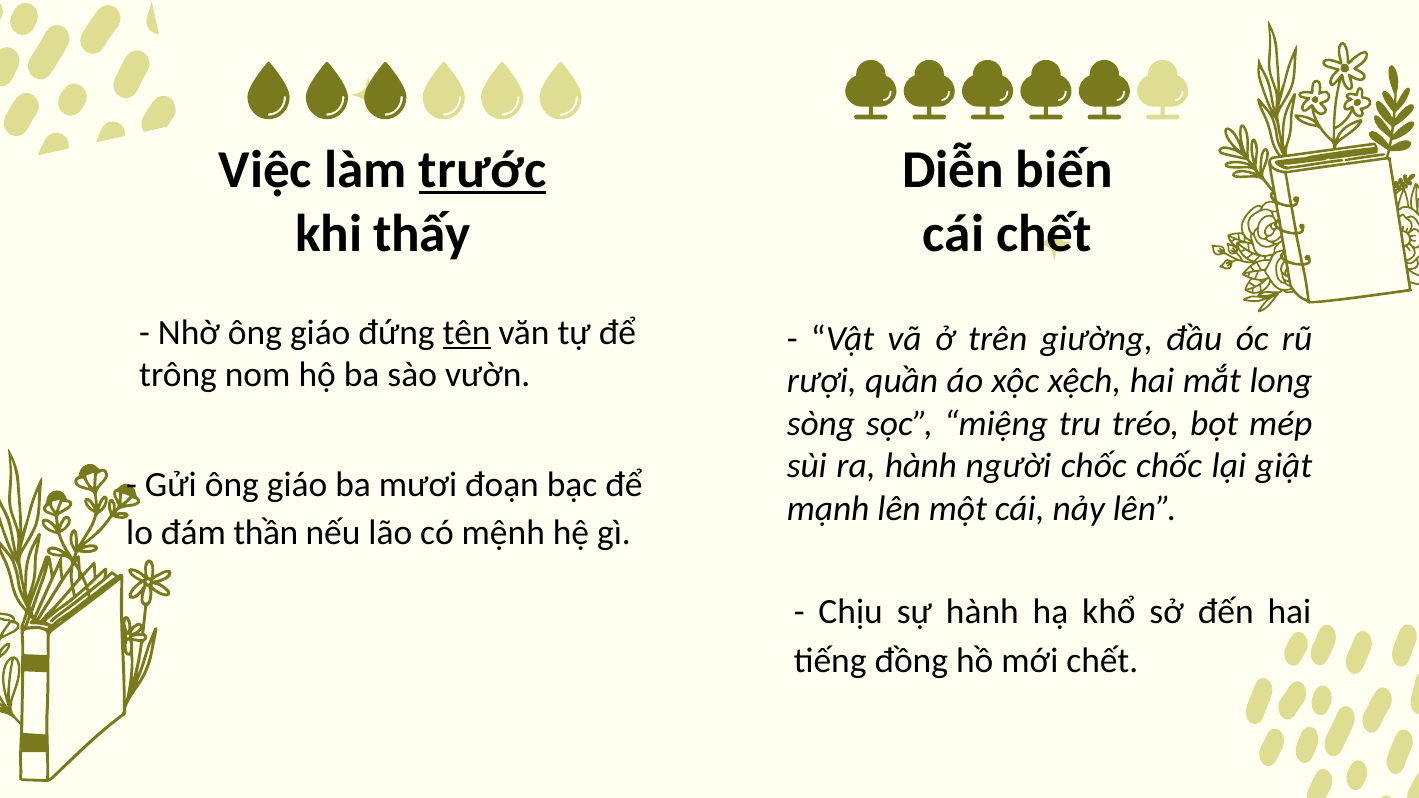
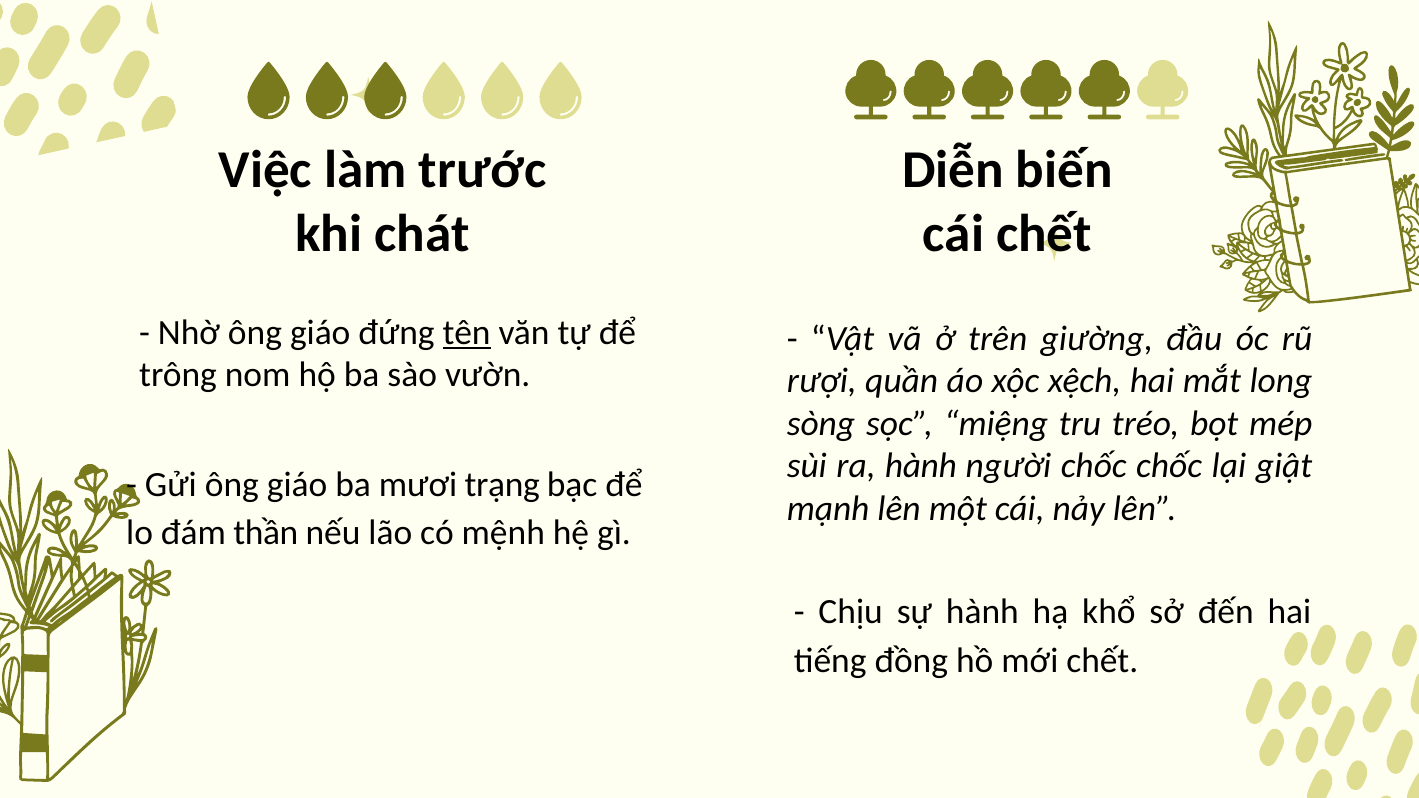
trước underline: present -> none (483, 170)
thấy: thấy -> chát (422, 234)
đoạn: đoạn -> trạng (502, 484)
